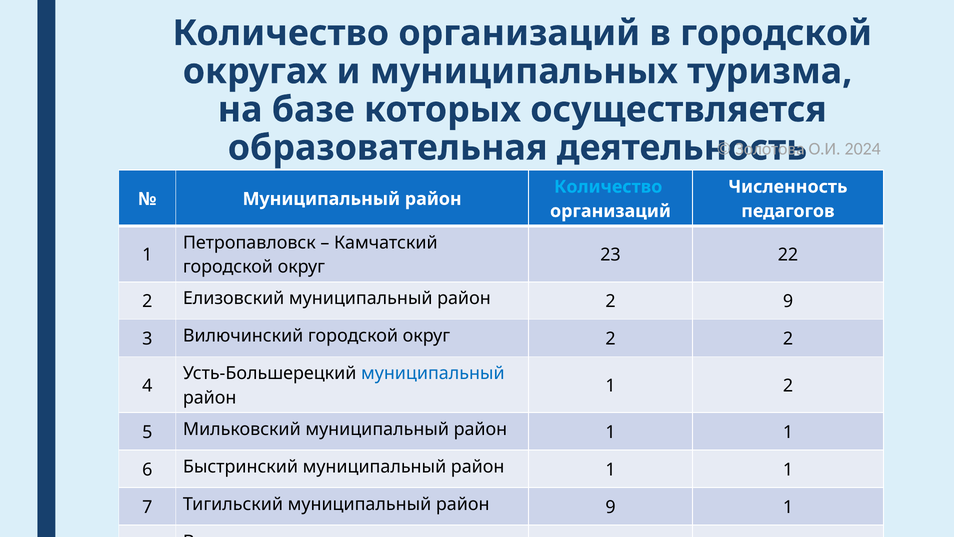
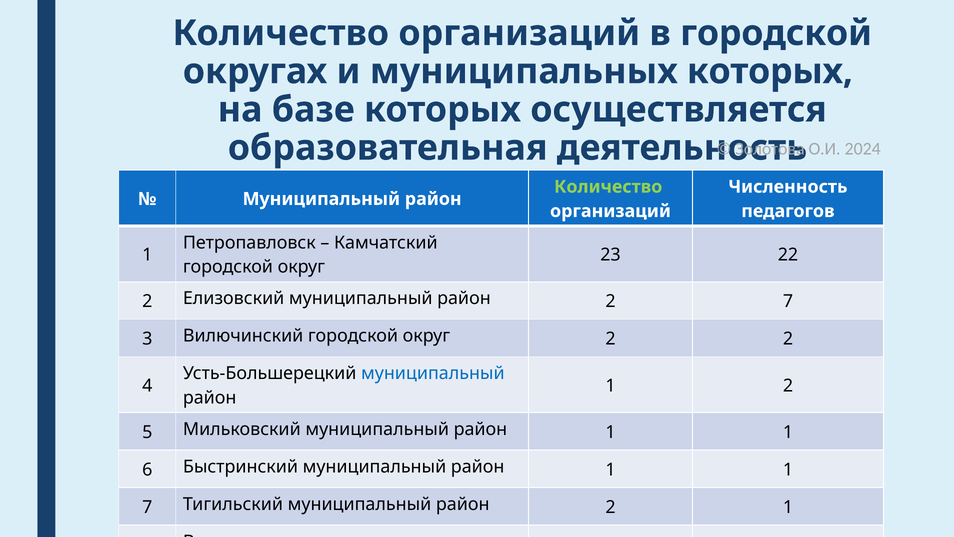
муниципальных туризма: туризма -> которых (770, 71)
Количество colour: light blue -> light green (608, 187)
2 9: 9 -> 7 (788, 301)
Тигильский муниципальный район 9: 9 -> 2 (611, 507)
